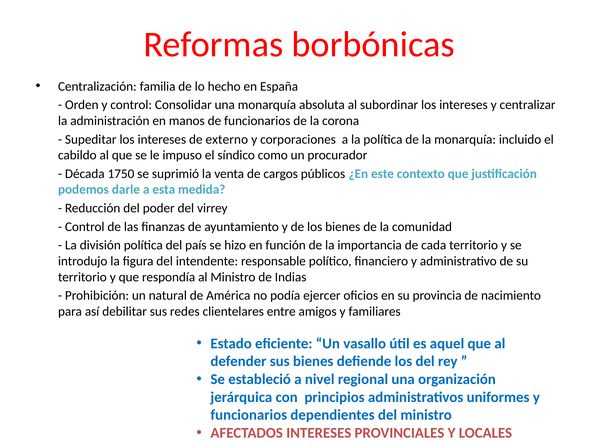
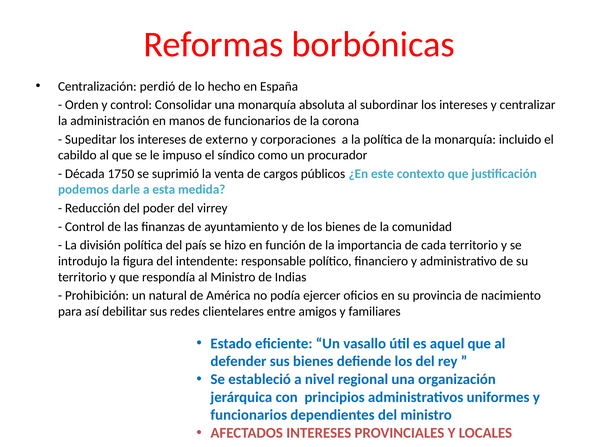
familia: familia -> perdió (157, 86)
